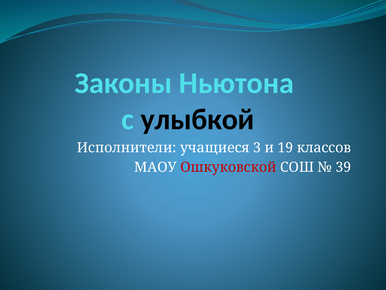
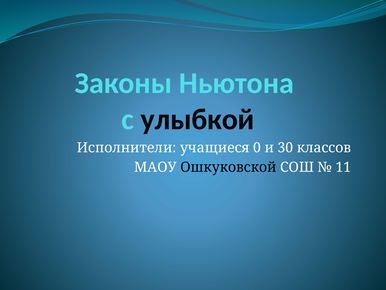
3: 3 -> 0 (257, 148)
19: 19 -> 30 (285, 148)
Ошкуковской colour: red -> black (228, 167)
39: 39 -> 11 (343, 167)
